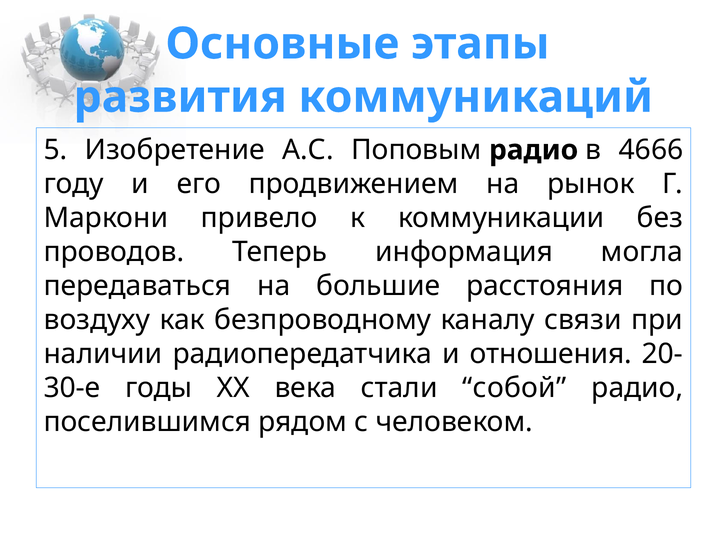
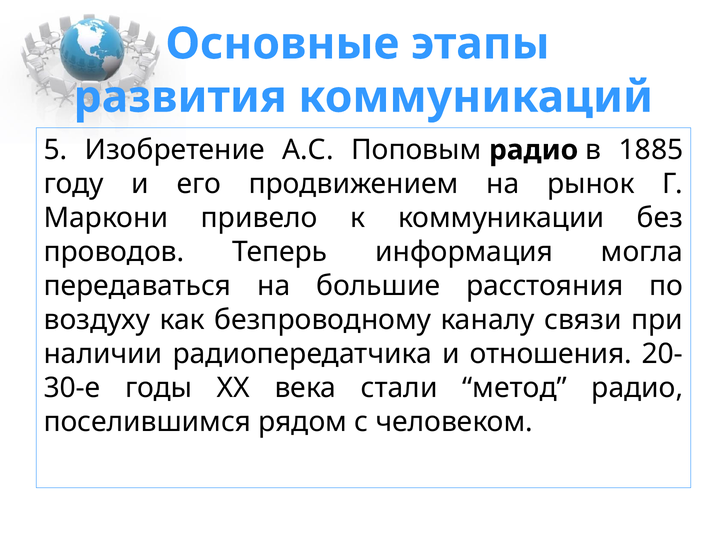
4666: 4666 -> 1885 (651, 150)
собой: собой -> метод (514, 387)
